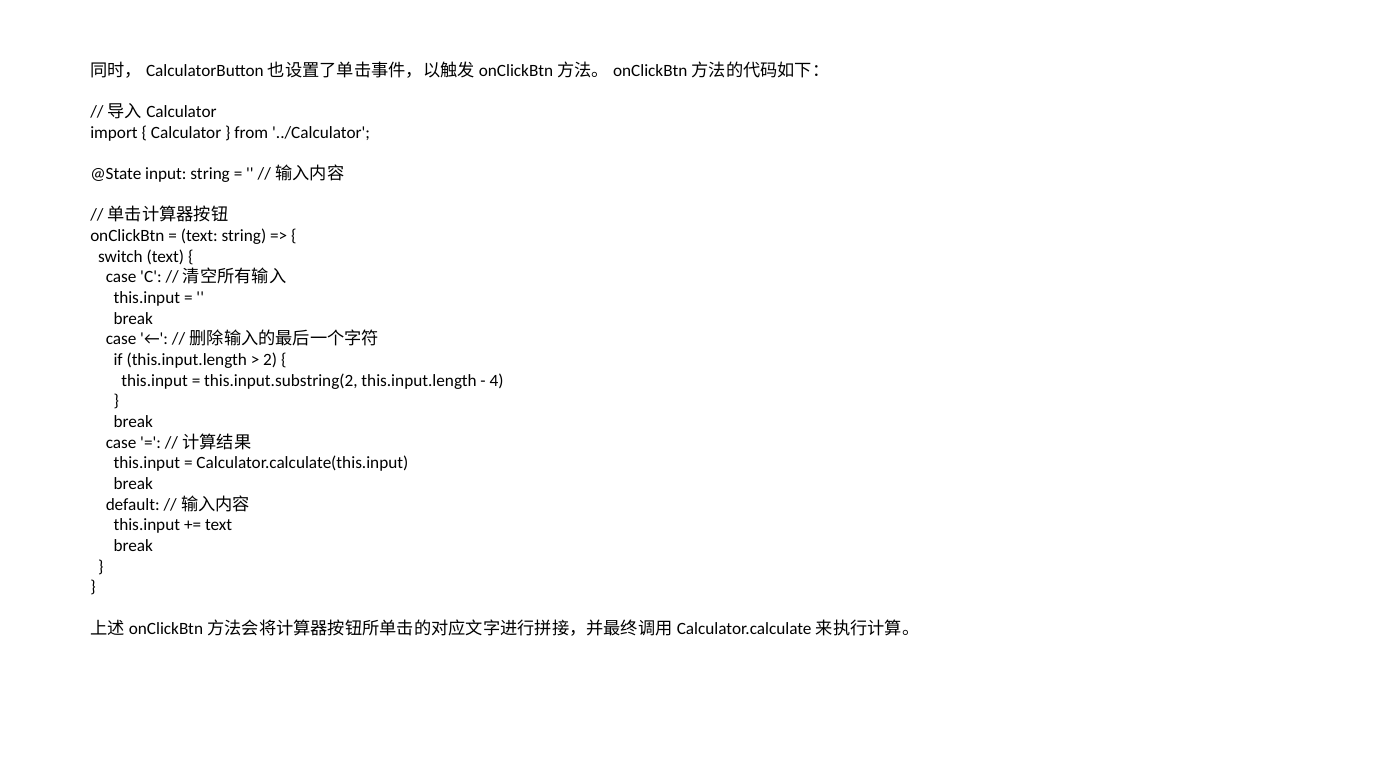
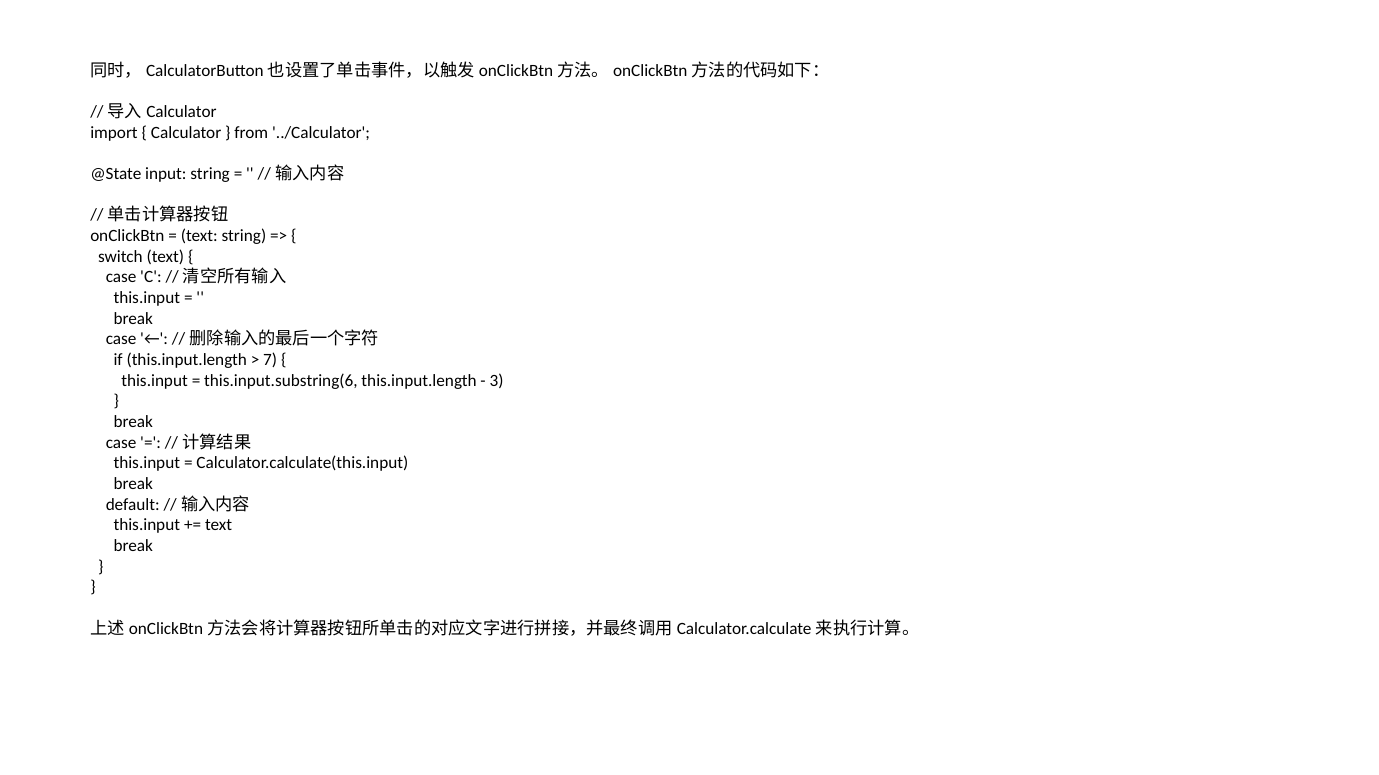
2: 2 -> 7 (270, 360)
this.input.substring(2: this.input.substring(2 -> this.input.substring(6 (281, 381)
4: 4 -> 3 (497, 381)
